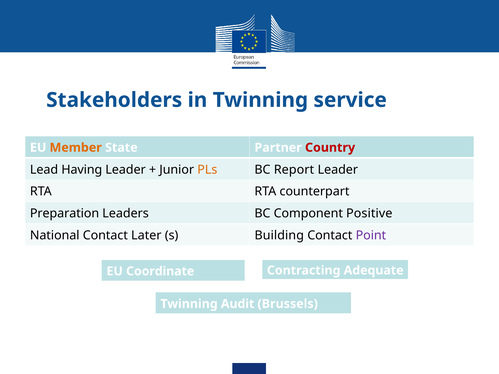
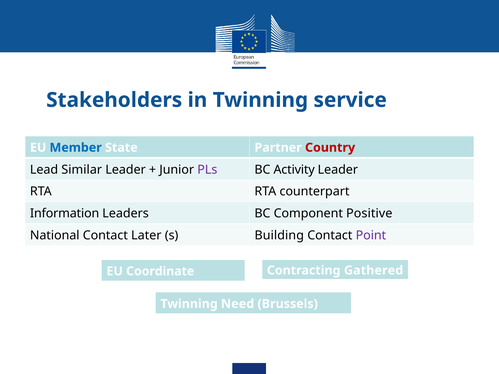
Member colour: orange -> blue (76, 148)
Having: Having -> Similar (82, 170)
PLs colour: orange -> purple (207, 170)
Report: Report -> Activity (294, 170)
Preparation: Preparation -> Information (65, 214)
Adequate: Adequate -> Gathered (374, 271)
Audit: Audit -> Need (238, 304)
